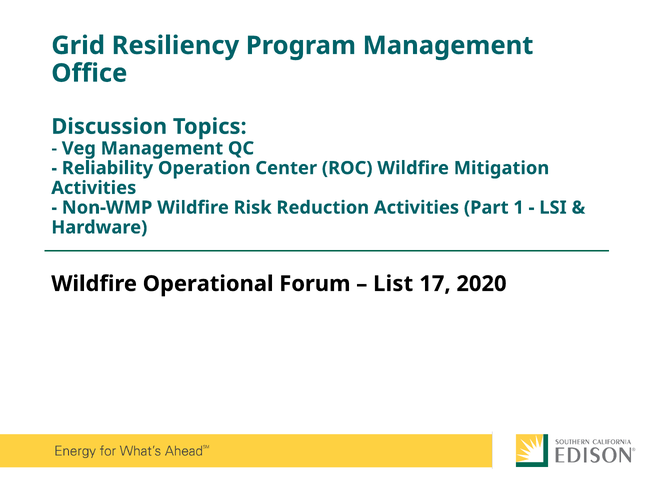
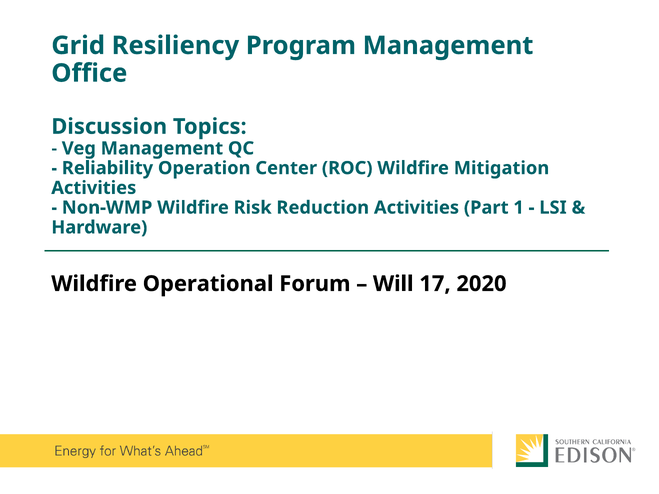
List: List -> Will (393, 284)
